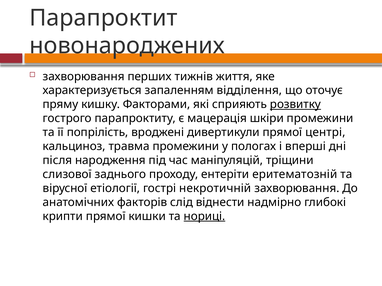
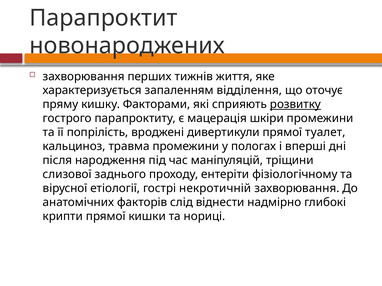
центрі: центрі -> туалет (325, 133)
еритематозній: еритематозній -> фізіологічному (295, 175)
нориці underline: present -> none (205, 217)
